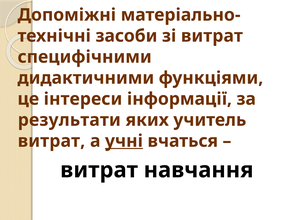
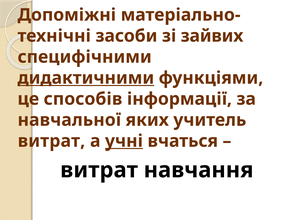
зі витрат: витрат -> зайвих (212, 36)
дидактичними underline: none -> present (86, 78)
інтереси: інтереси -> способів (83, 99)
результати: результати -> навчальної (69, 120)
